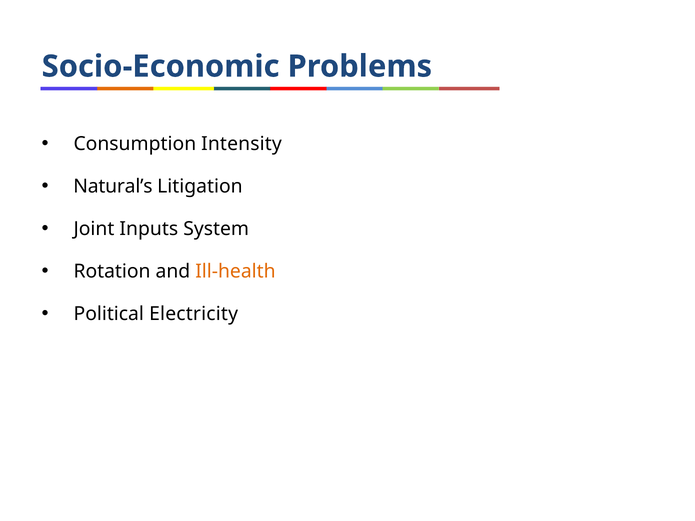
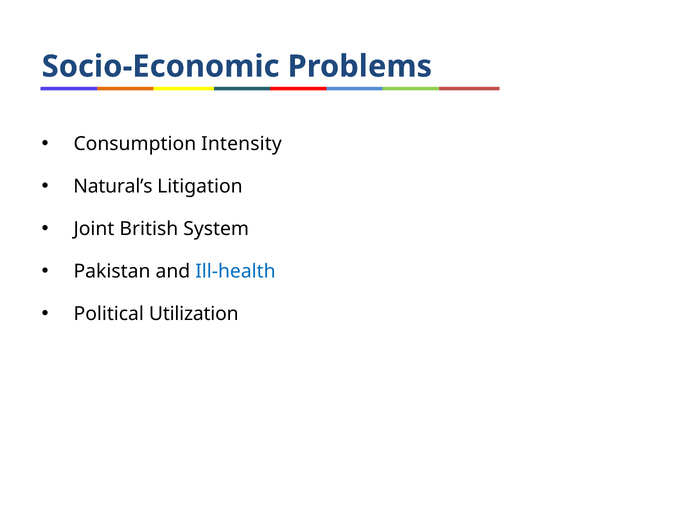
Inputs: Inputs -> British (149, 229)
Rotation: Rotation -> Pakistan (112, 271)
Ill-health colour: orange -> blue (235, 271)
Electricity: Electricity -> Utilization (194, 314)
